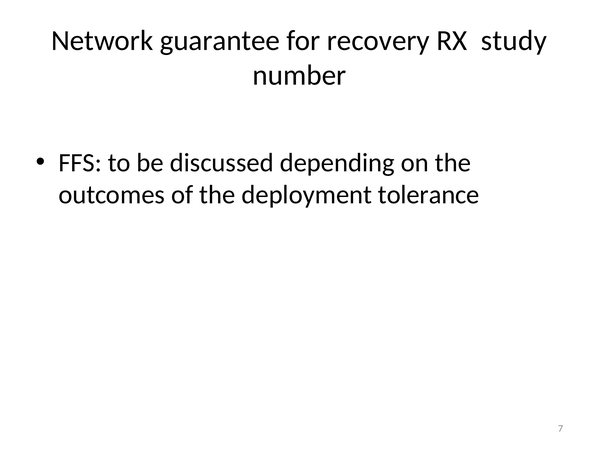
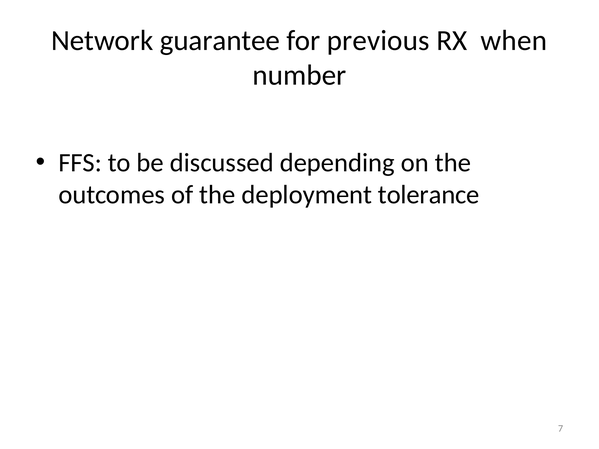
recovery: recovery -> previous (378, 40)
study: study -> when (514, 40)
